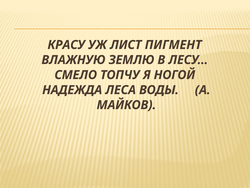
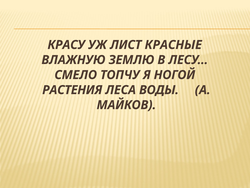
ПИГМЕНТ: ПИГМЕНТ -> КРАСНЫЕ (173, 45)
НАДЕЖДА: НАДЕЖДА -> РАСТЕНИЯ (72, 90)
